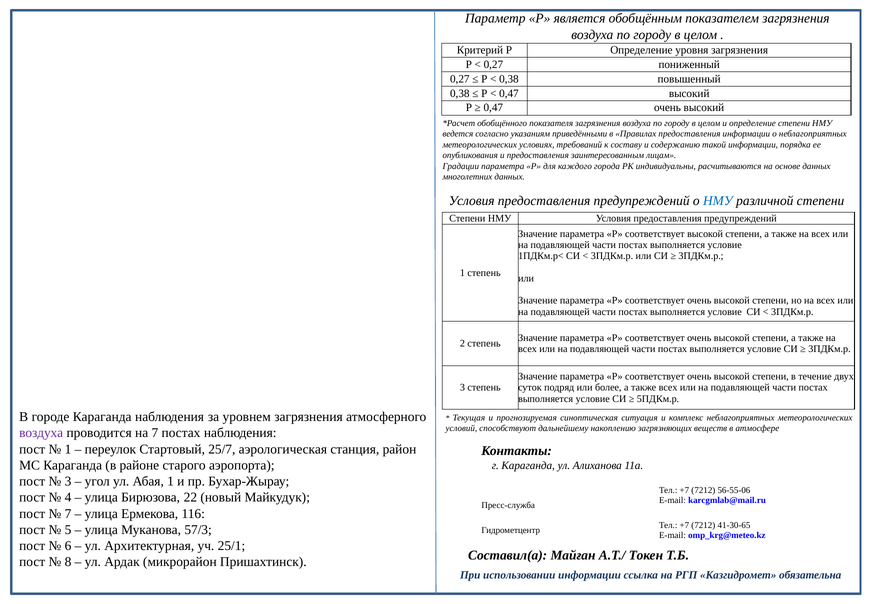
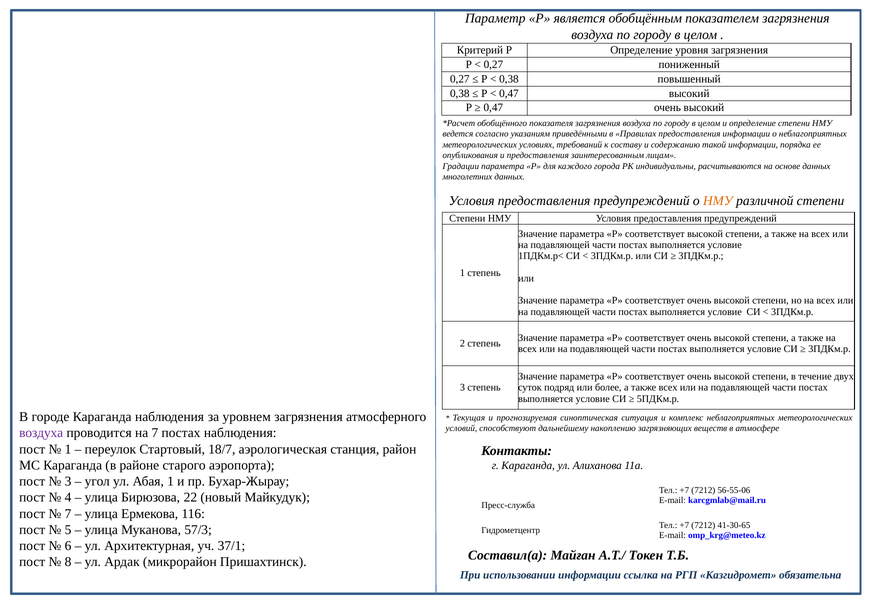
НМУ colour: blue -> orange (718, 201)
25/7: 25/7 -> 18/7 (222, 449)
25/1: 25/1 -> 37/1 (231, 546)
